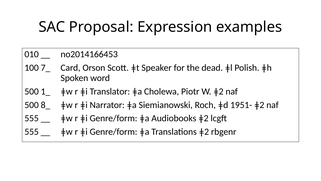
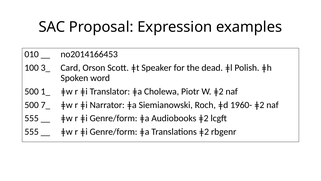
7_: 7_ -> 3_ (45, 68)
8_: 8_ -> 7_ (45, 105)
1951-: 1951- -> 1960- (241, 105)
